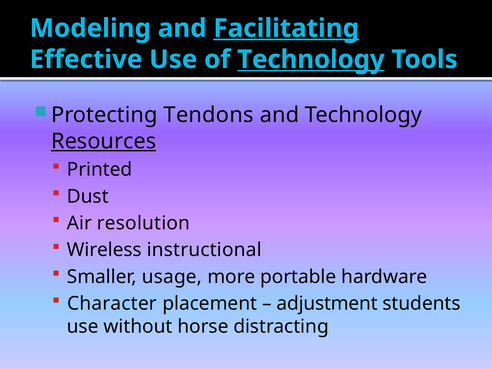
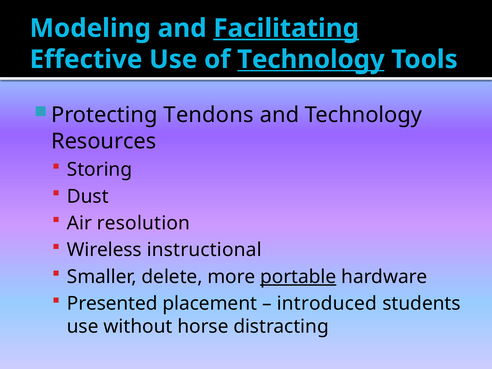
Resources underline: present -> none (104, 141)
Printed: Printed -> Storing (100, 170)
usage: usage -> delete (172, 277)
portable underline: none -> present (298, 277)
Character: Character -> Presented (112, 304)
adjustment: adjustment -> introduced (327, 304)
